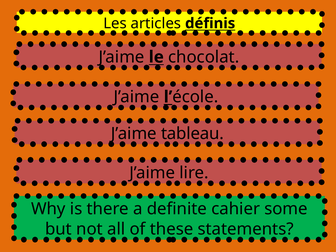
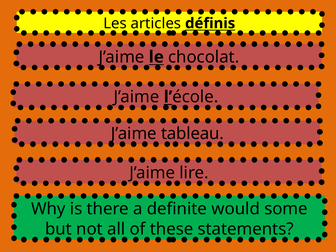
cahier: cahier -> would (236, 209)
